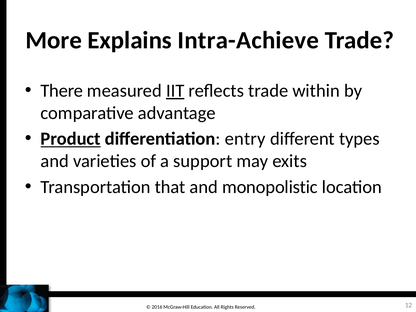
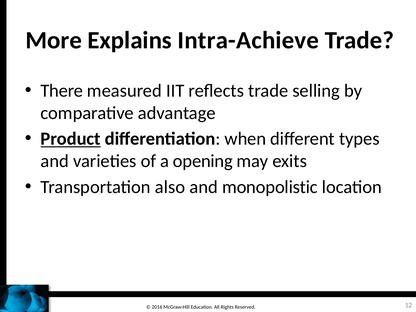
IIT underline: present -> none (175, 91)
within: within -> selling (316, 91)
entry: entry -> when (245, 139)
support: support -> opening (203, 161)
that: that -> also (170, 187)
